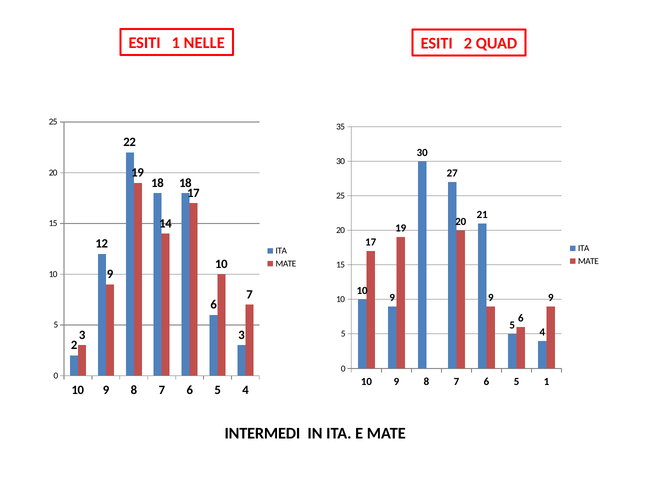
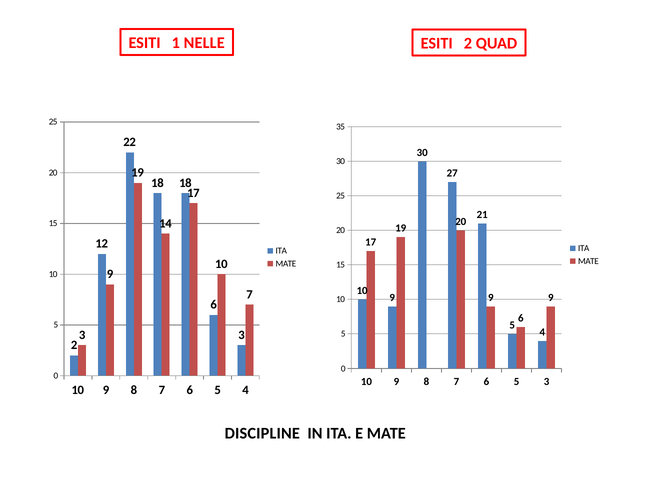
5 1: 1 -> 3 (547, 381)
INTERMEDI: INTERMEDI -> DISCIPLINE (262, 433)
